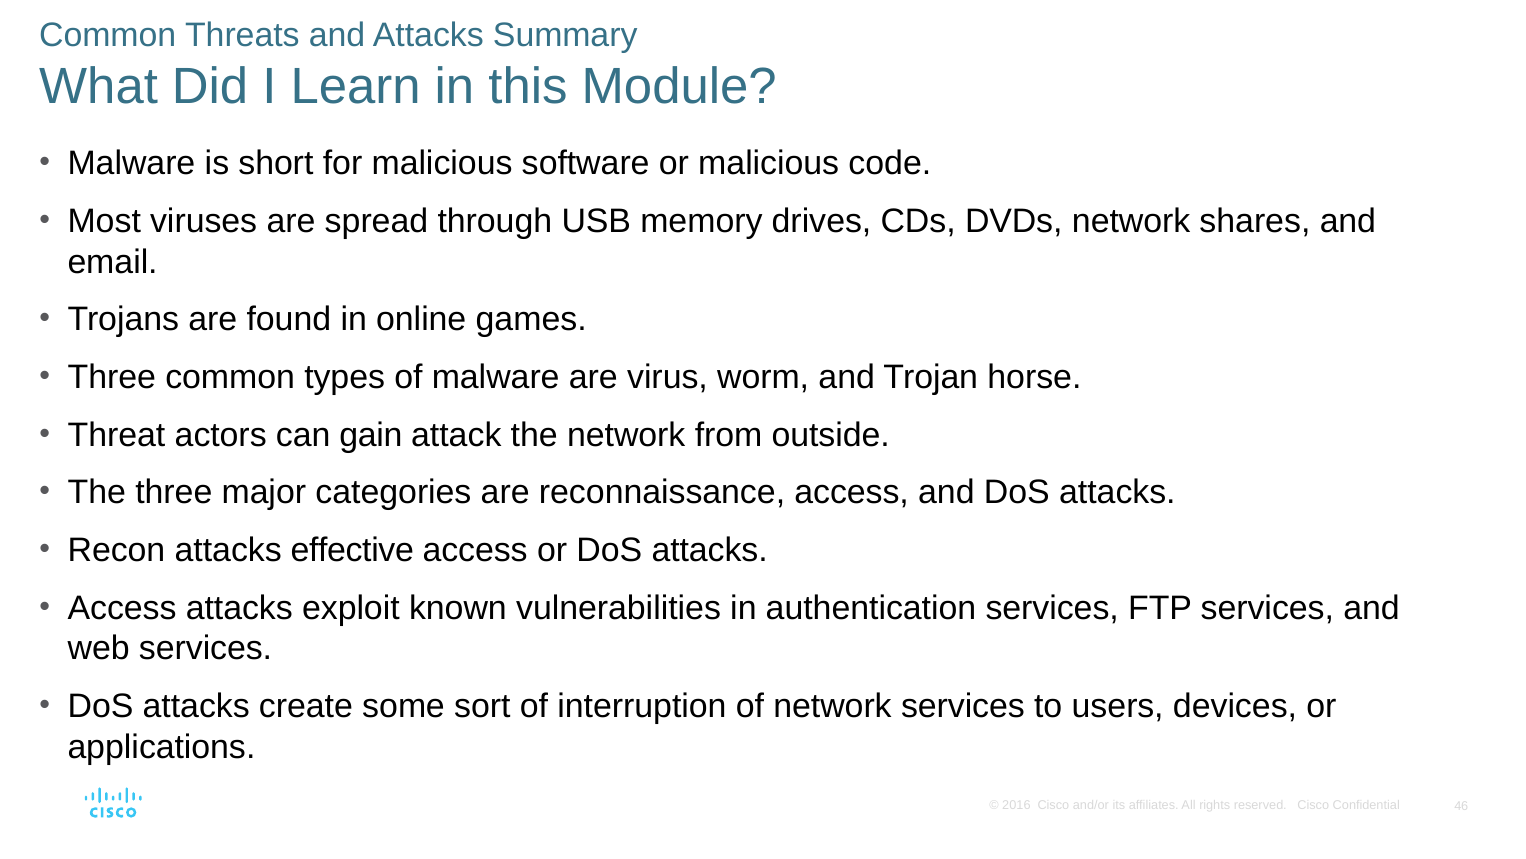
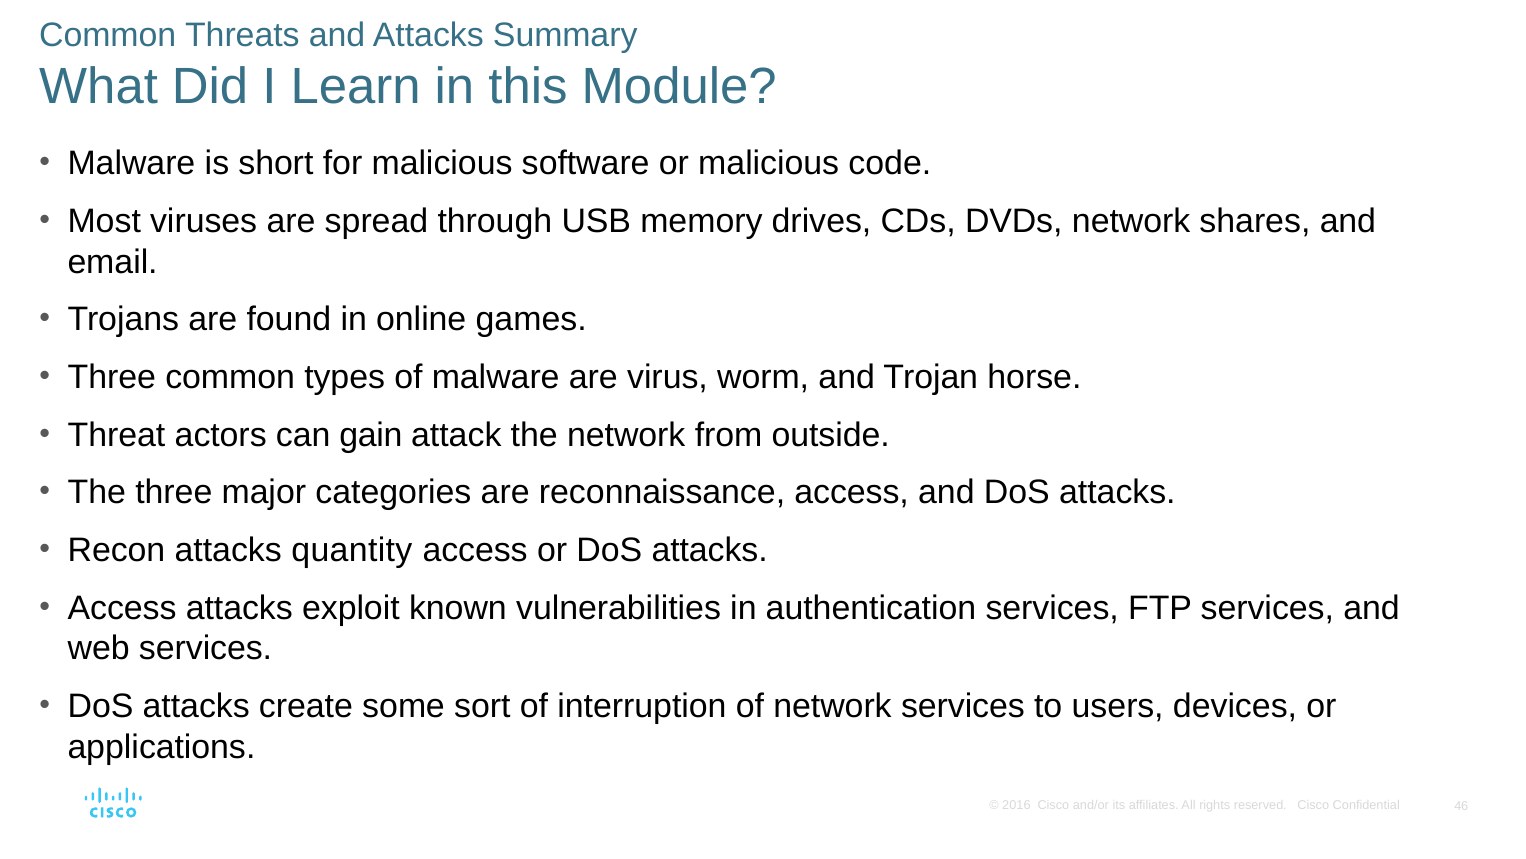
effective: effective -> quantity (352, 550)
